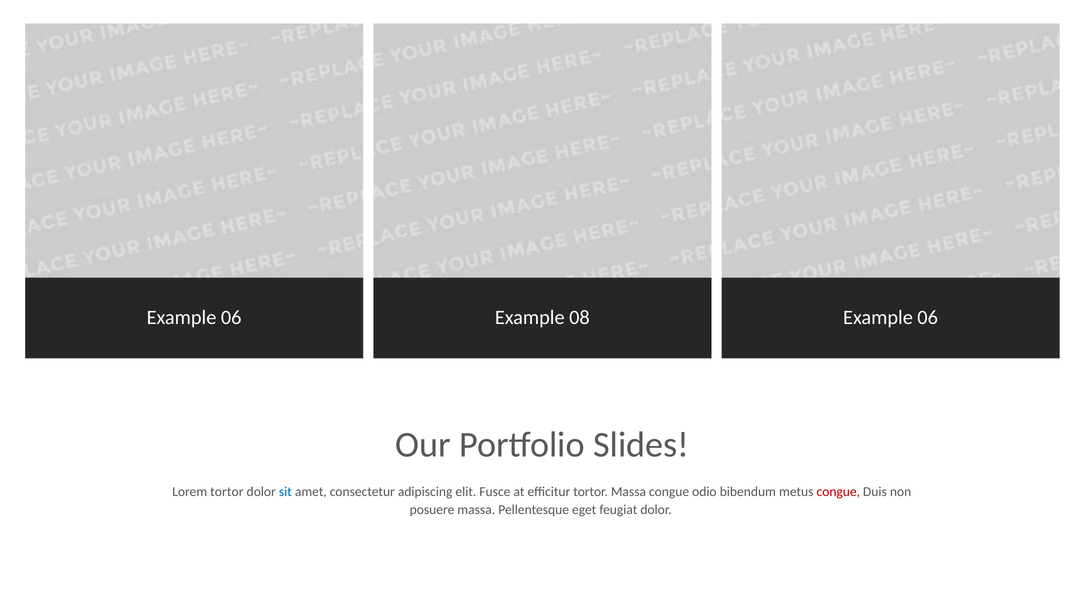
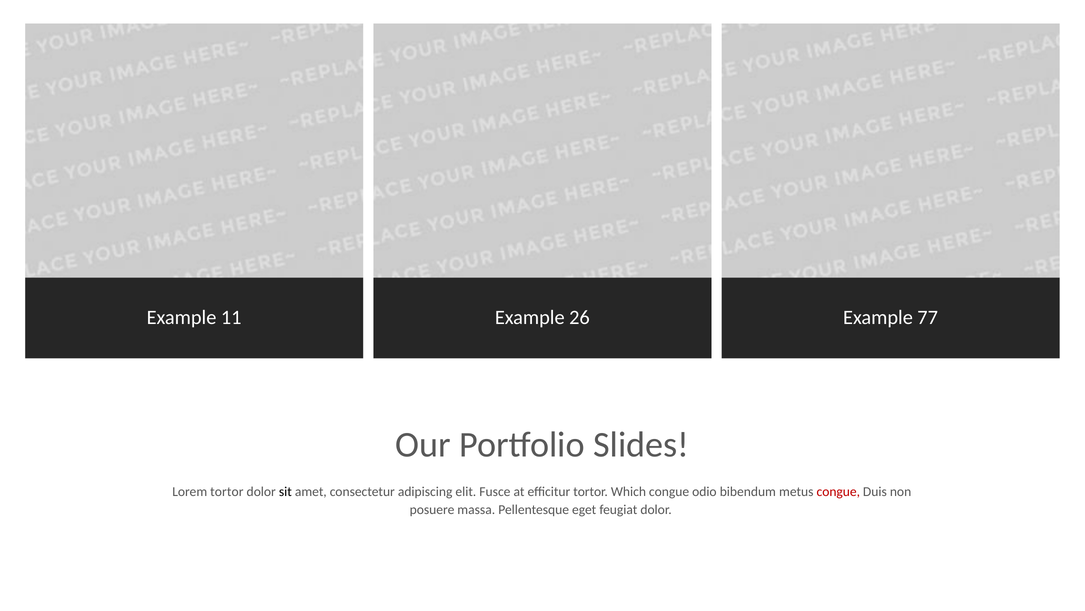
06: 06 -> 11 (231, 317)
08: 08 -> 26 (579, 317)
06: 06 -> 77 (928, 317)
sit colour: blue -> black (285, 491)
tortor Massa: Massa -> Which (628, 491)
